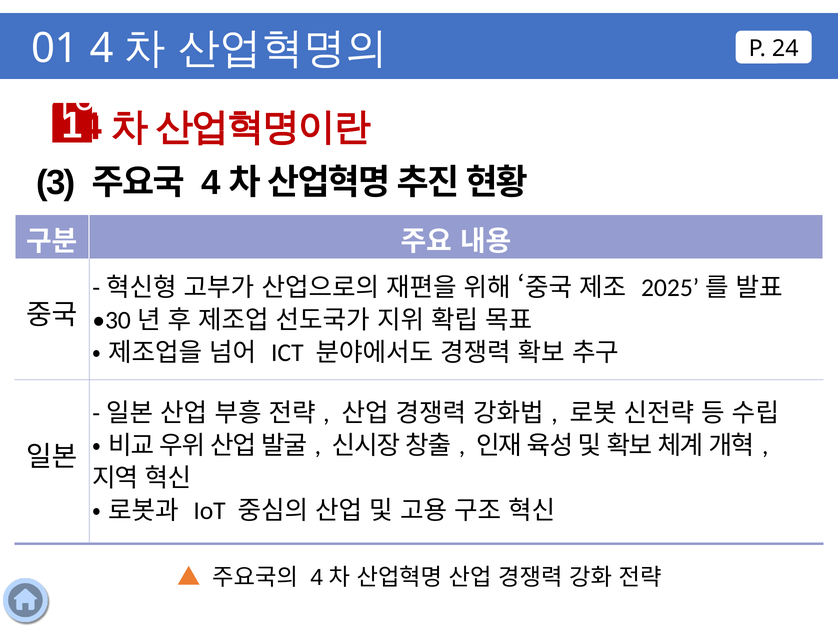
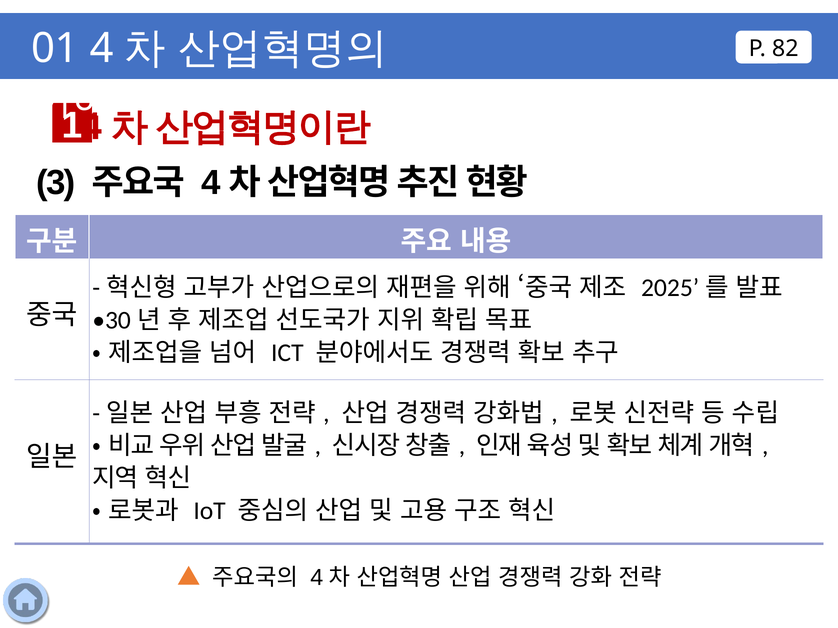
24: 24 -> 82 (785, 49)
